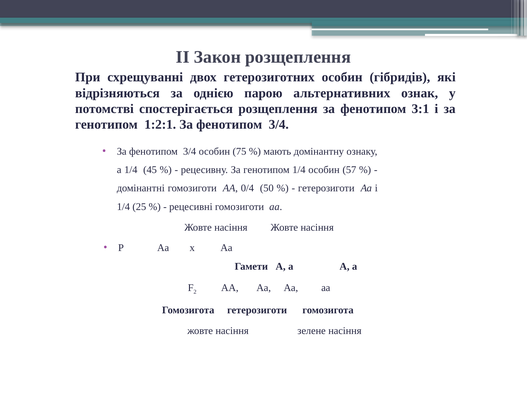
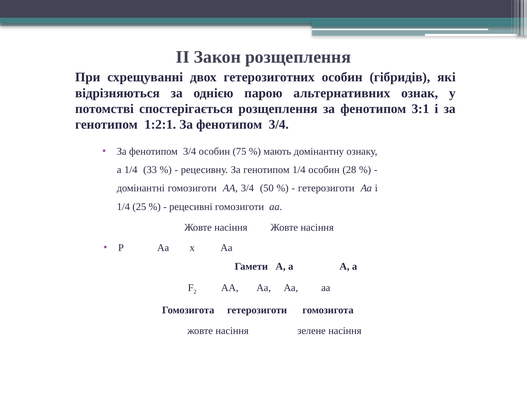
45: 45 -> 33 (150, 170)
57: 57 -> 28 (349, 170)
АА 0/4: 0/4 -> 3/4 (247, 188)
